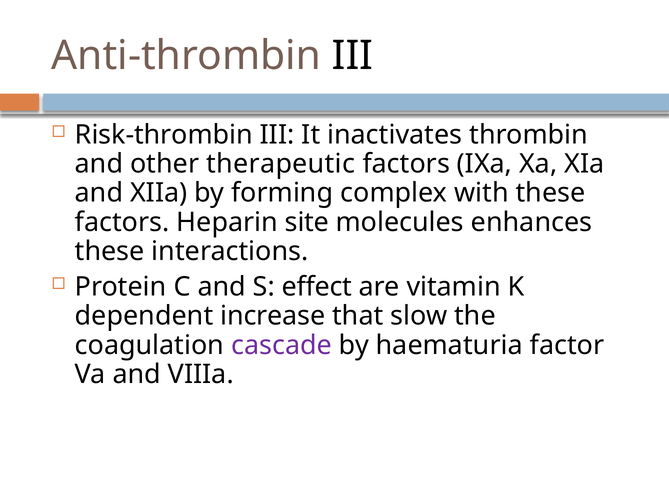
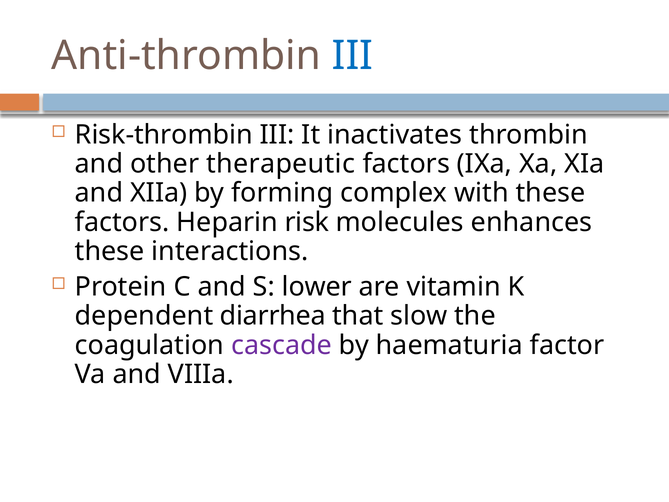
III colour: black -> blue (353, 56)
site: site -> risk (307, 222)
effect: effect -> lower (317, 287)
increase: increase -> diarrhea (273, 316)
